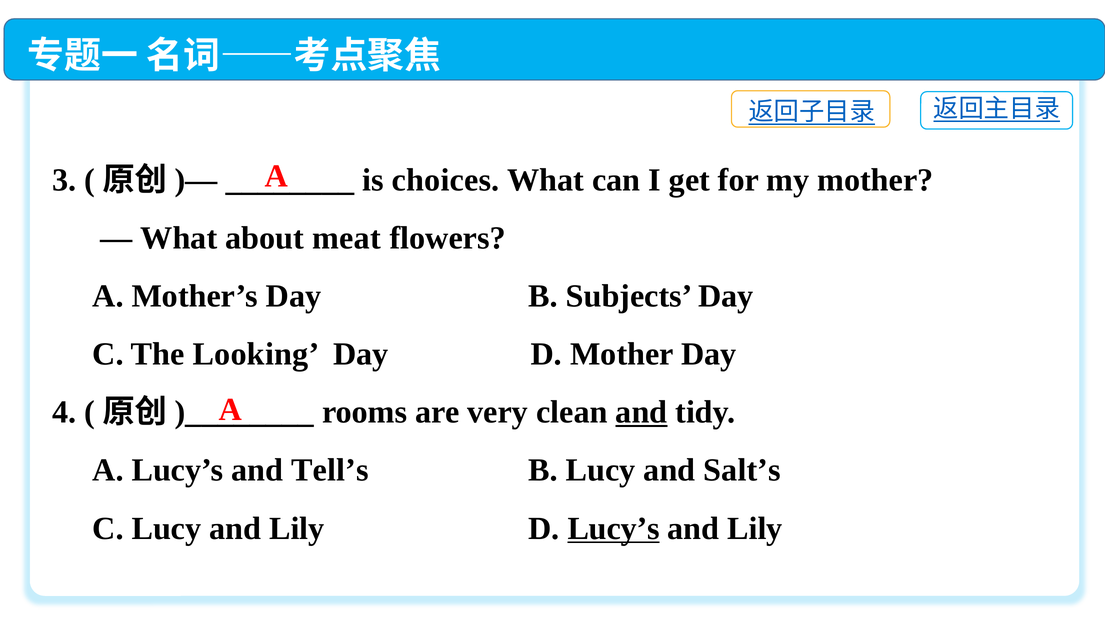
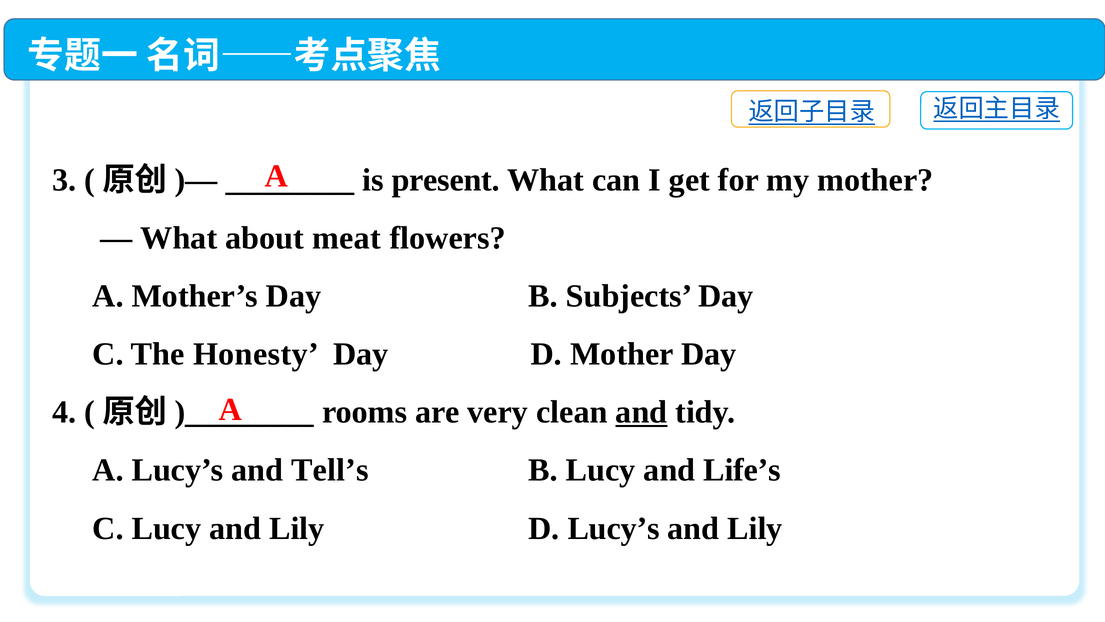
choices: choices -> present (446, 180)
Looking: Looking -> Honesty (256, 354)
Salt’s: Salt’s -> Life’s (742, 470)
Lucy’s underline: present -> none (614, 528)
